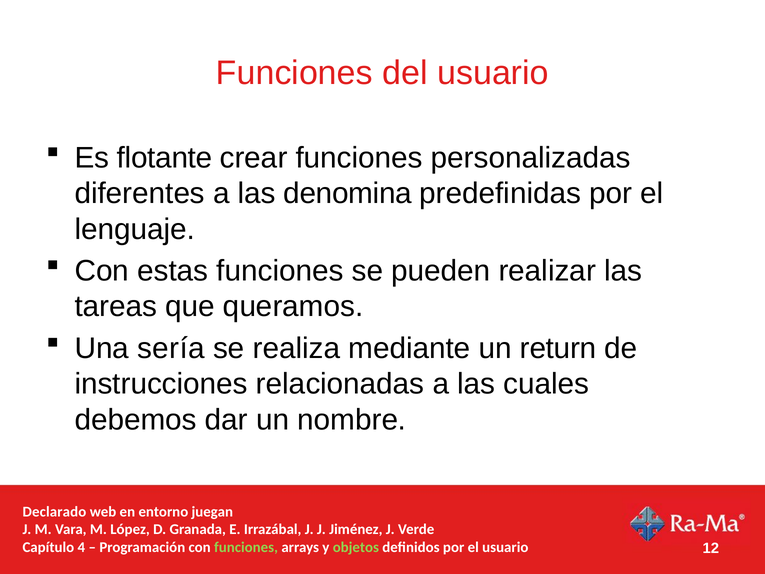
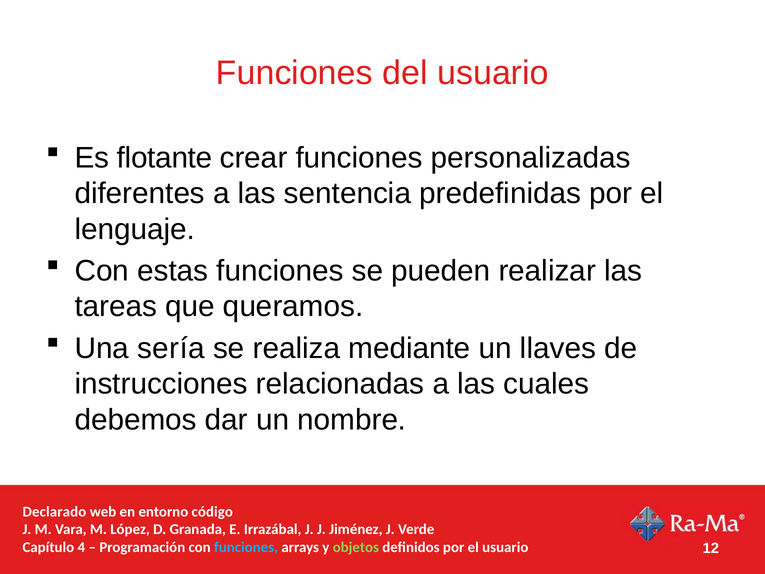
denomina: denomina -> sentencia (348, 193)
return: return -> llaves (558, 348)
juegan: juegan -> código (212, 511)
funciones colour: light green -> light blue (246, 547)
